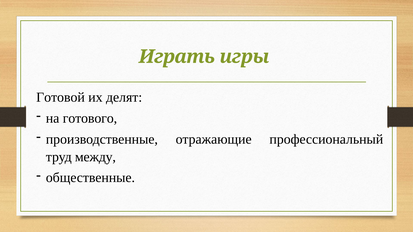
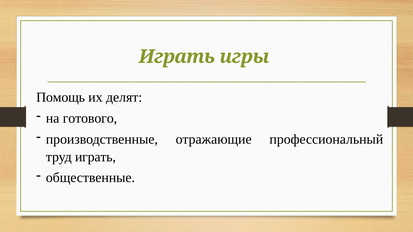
Готовой: Готовой -> Помощь (61, 98)
труд между: между -> играть (95, 157)
